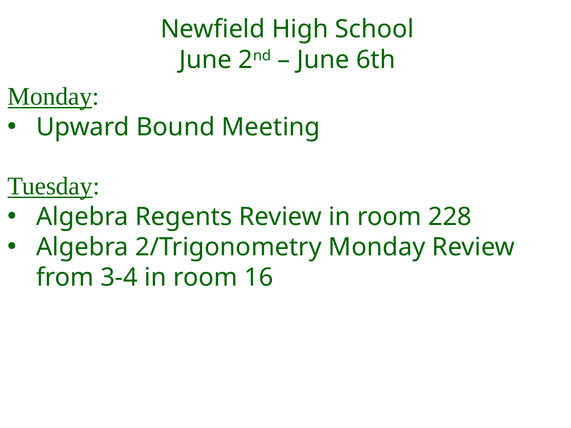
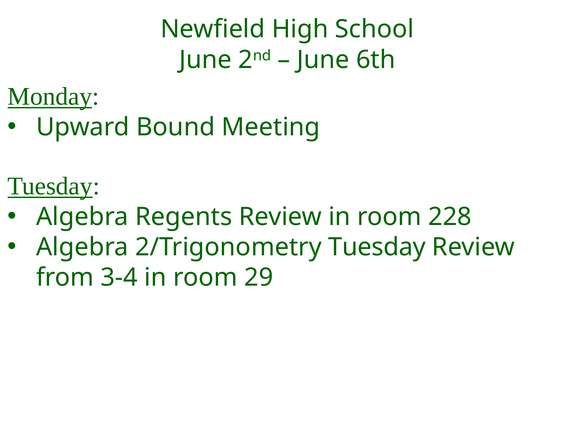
2/Trigonometry Monday: Monday -> Tuesday (377, 247)
16: 16 -> 29 (259, 278)
